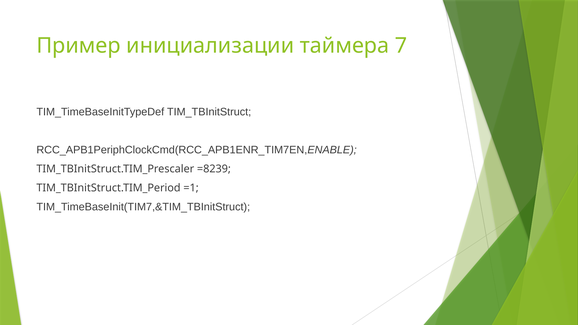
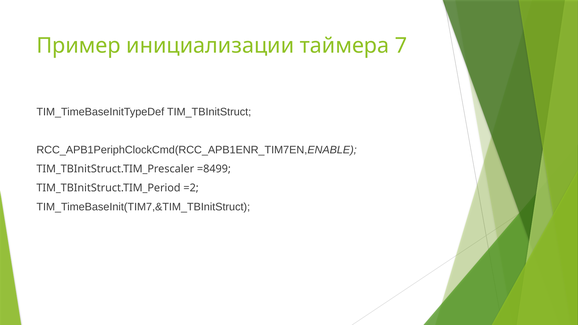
=8239: =8239 -> =8499 (214, 169)
=1: =1 -> =2 (191, 188)
